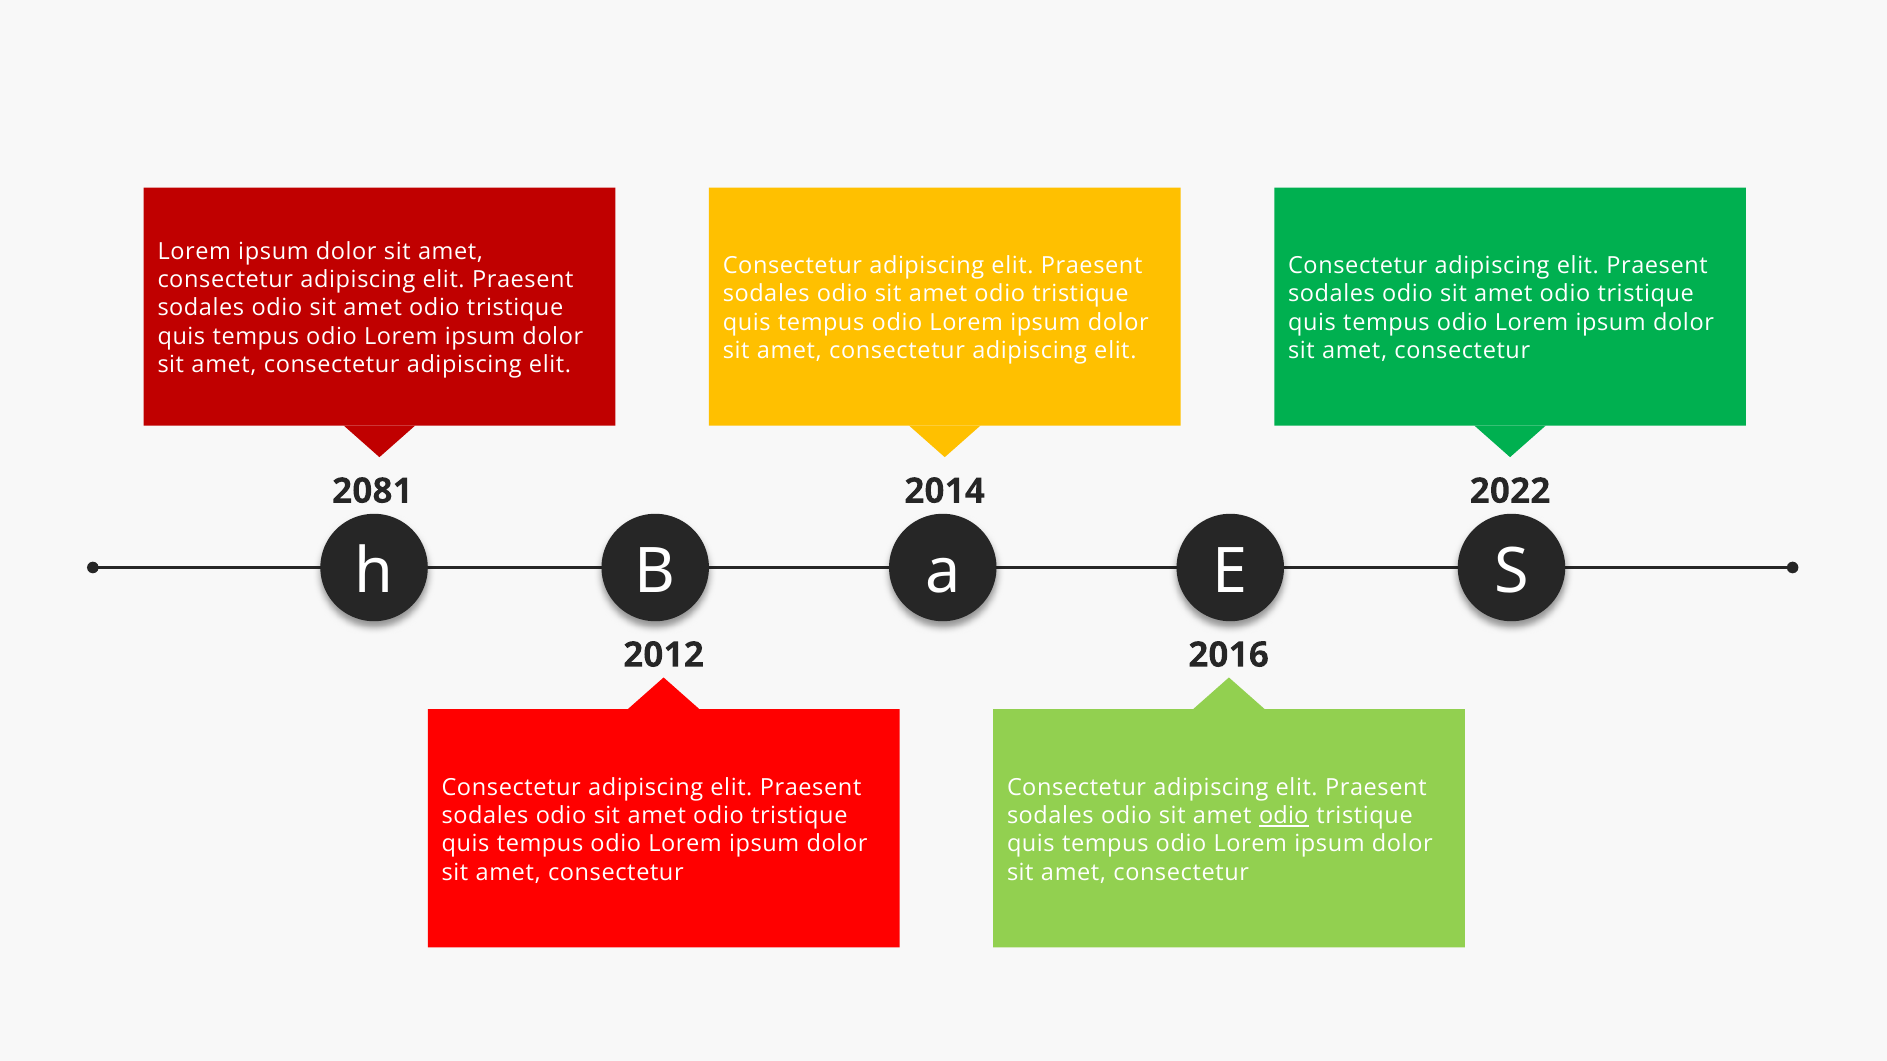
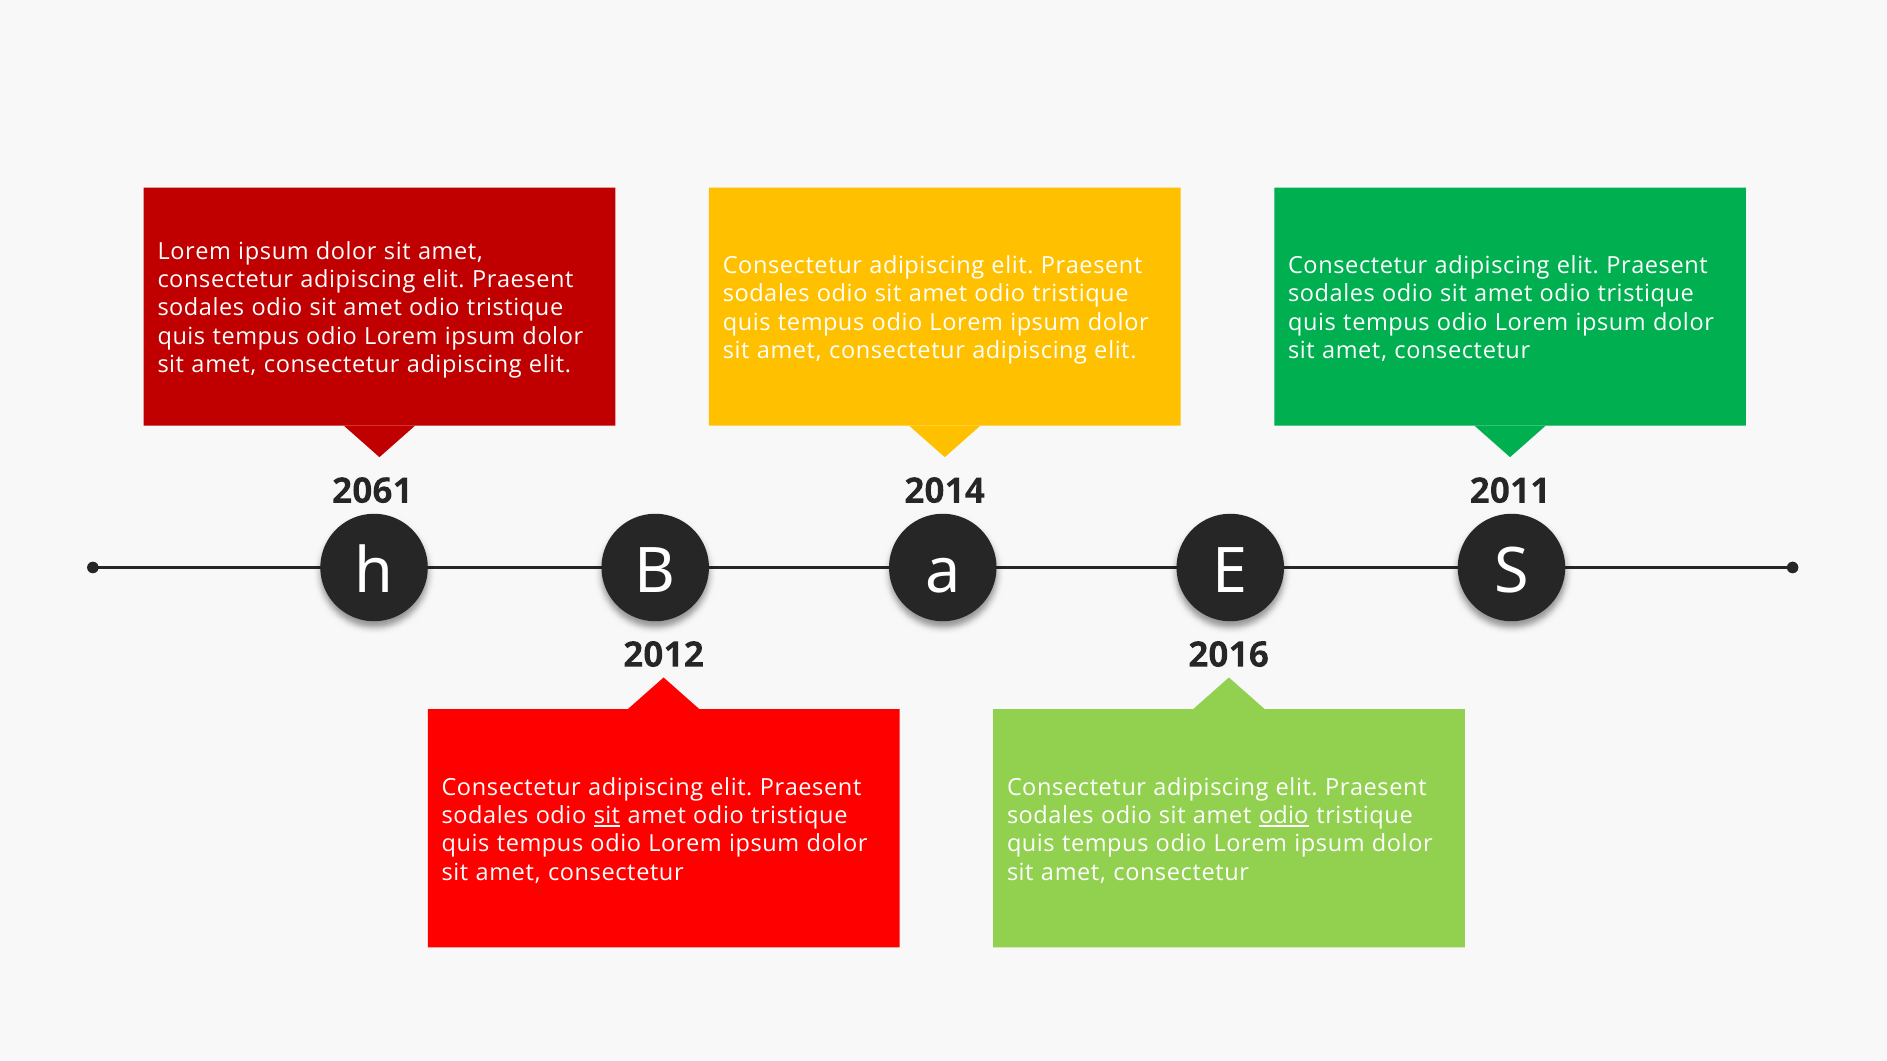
2081: 2081 -> 2061 (372, 491)
2022: 2022 -> 2011 (1510, 491)
sit underline: none -> present (607, 816)
